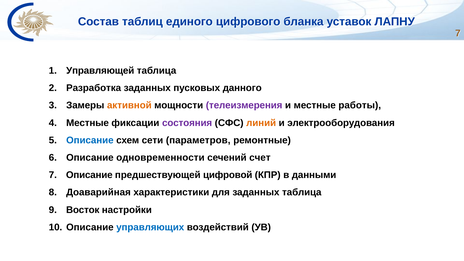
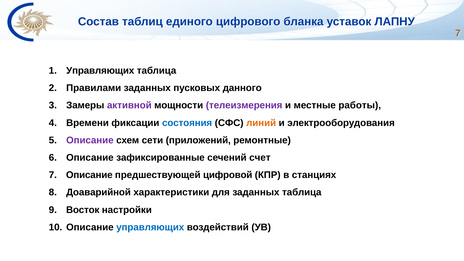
Управляющей: Управляющей -> Управляющих (100, 71)
Разработка: Разработка -> Правилами (94, 88)
активной colour: orange -> purple (129, 105)
Местные: Местные -> Времени (88, 123)
состояния colour: purple -> blue (187, 123)
Описание colour: blue -> purple (90, 140)
параметров: параметров -> приложений (198, 140)
одновременности: одновременности -> зафиксированные (160, 158)
данными: данными -> станциях (314, 175)
Доаварийная: Доаварийная -> Доаварийной (99, 192)
